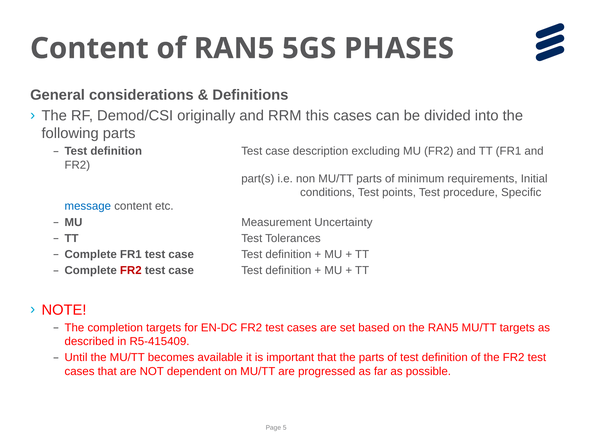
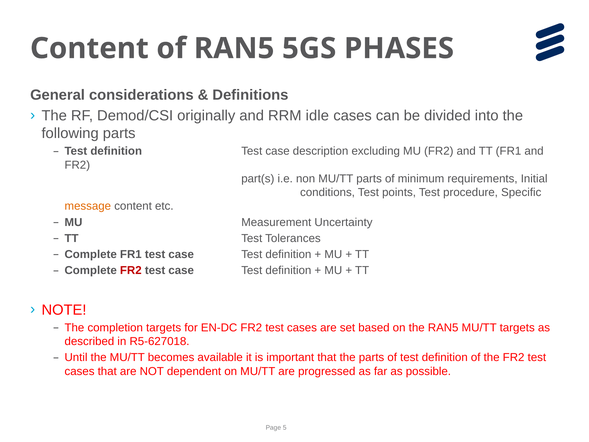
this: this -> idle (317, 116)
message colour: blue -> orange (88, 206)
R5-415409: R5-415409 -> R5-627018 (160, 341)
